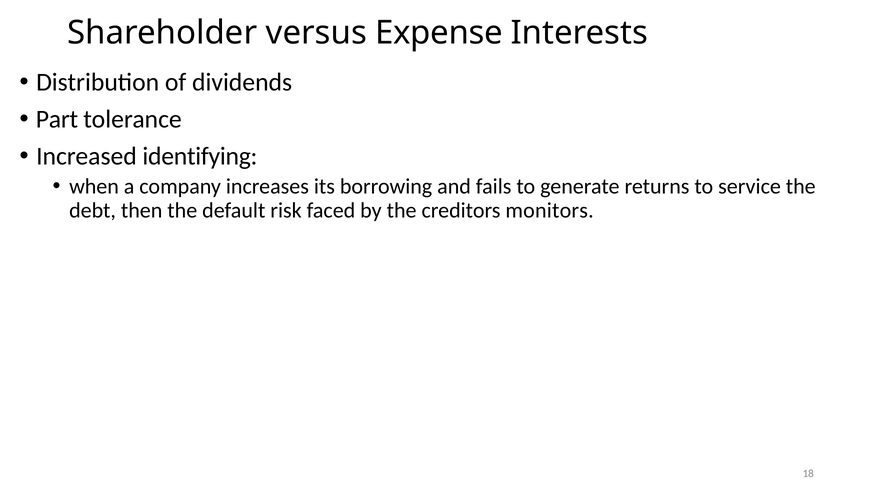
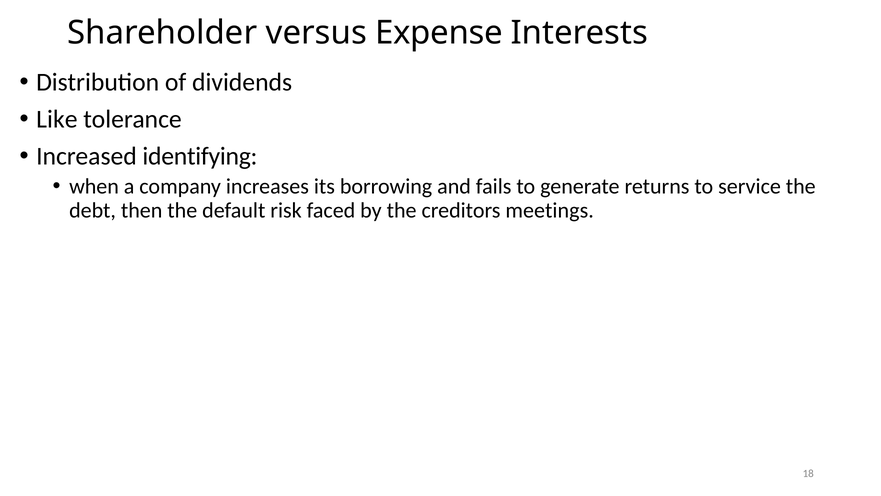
Part: Part -> Like (57, 119)
monitors: monitors -> meetings (550, 210)
